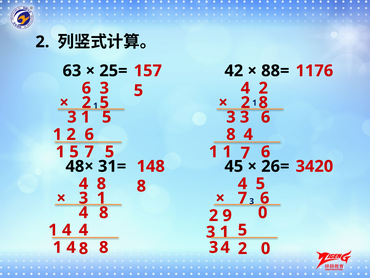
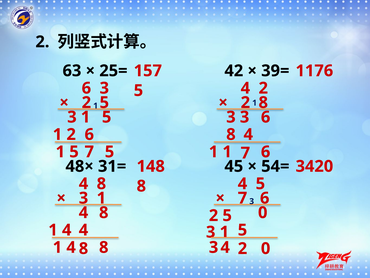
88=: 88= -> 39= (275, 71)
26=: 26= -> 54= (275, 166)
9: 9 -> 5 (227, 215)
